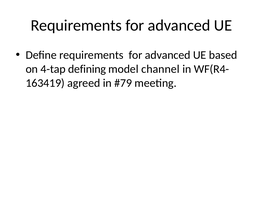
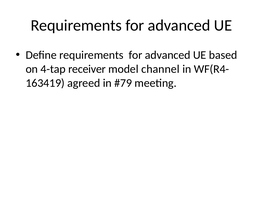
defining: defining -> receiver (87, 69)
